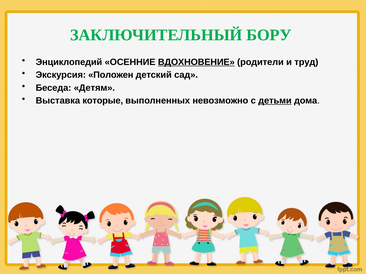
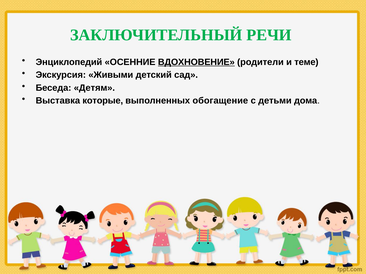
БОРУ: БОРУ -> РЕЧИ (269, 35)
труд: труд -> теме (306, 62)
Положен: Положен -> Живыми (111, 75)
невозможно: невозможно -> обогащение (220, 101)
детьми underline: present -> none (275, 101)
